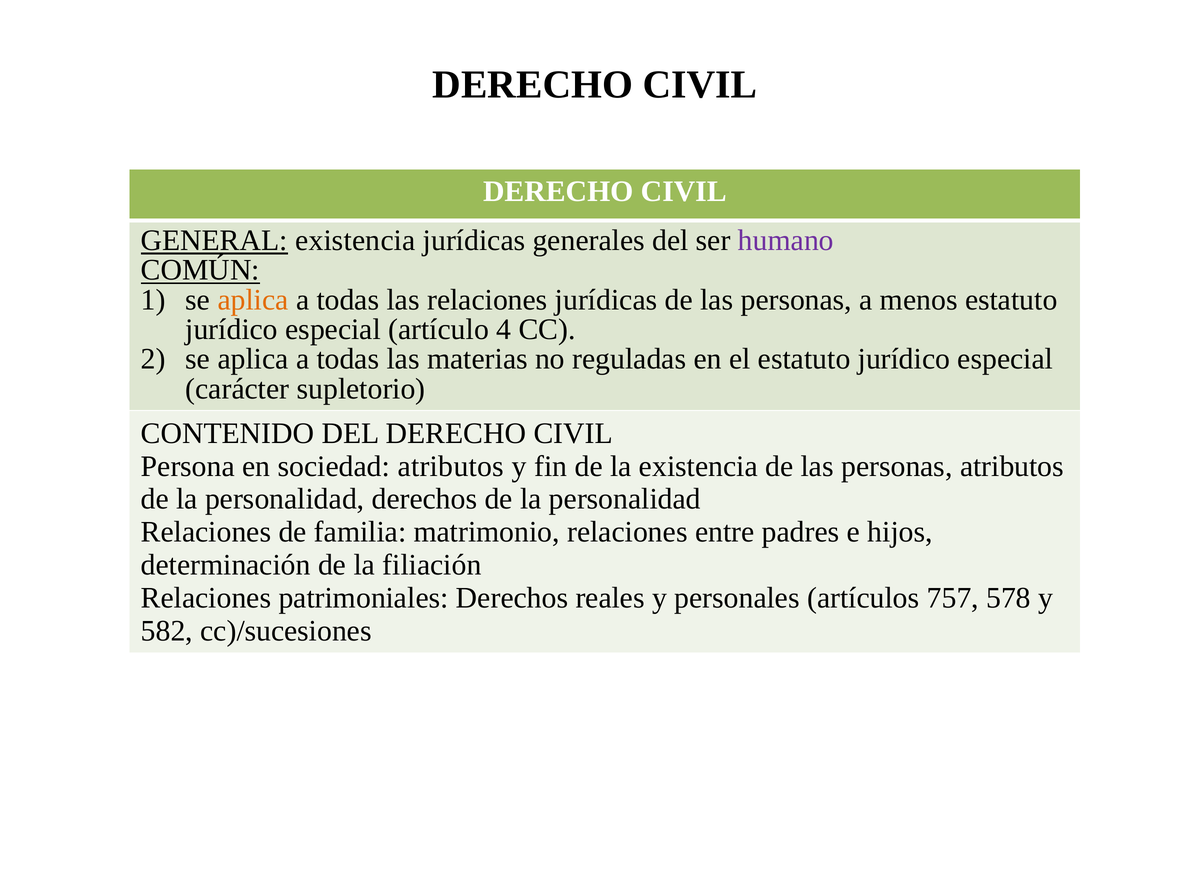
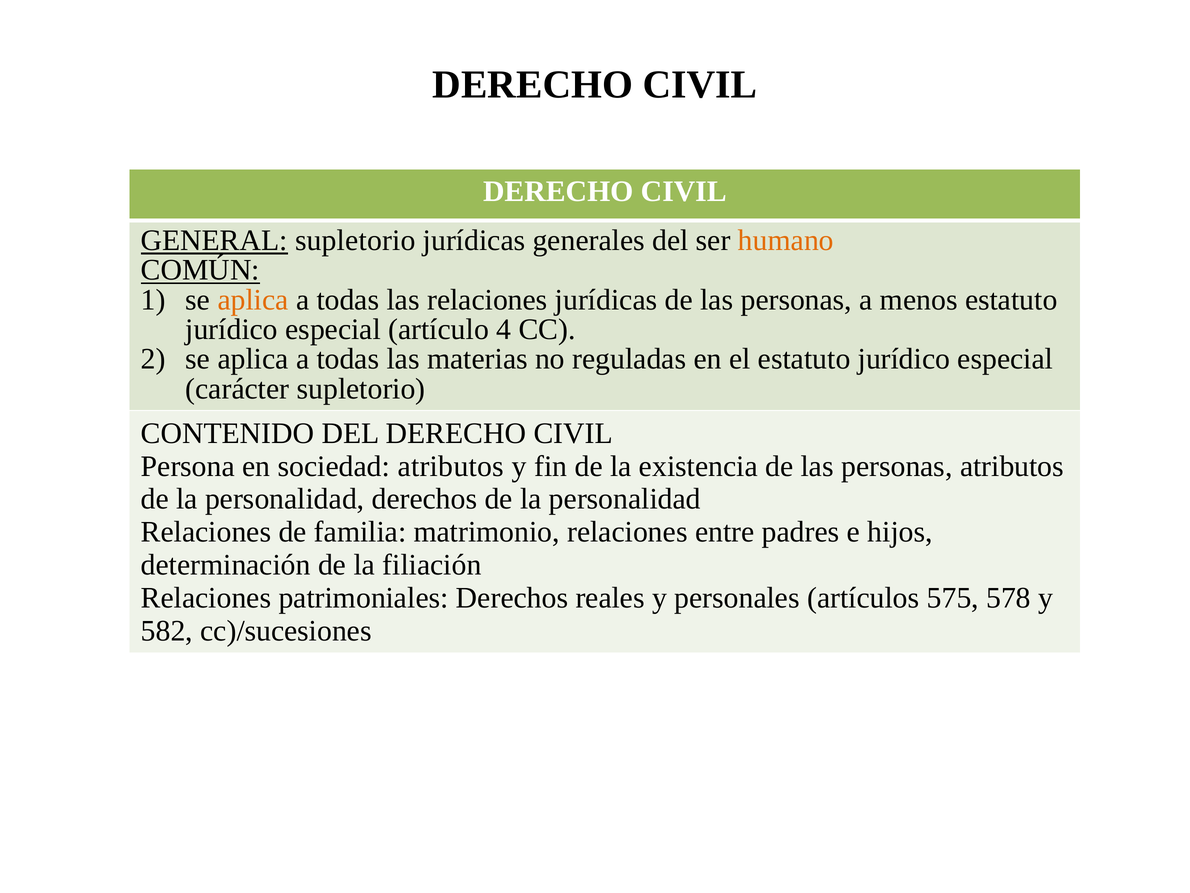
GENERAL existencia: existencia -> supletorio (355, 240)
humano colour: purple -> orange (786, 240)
757: 757 -> 575 (953, 598)
